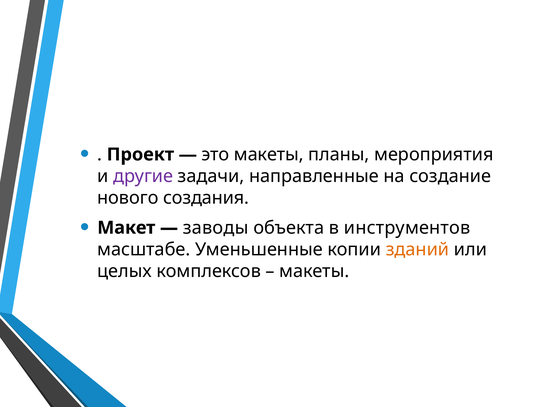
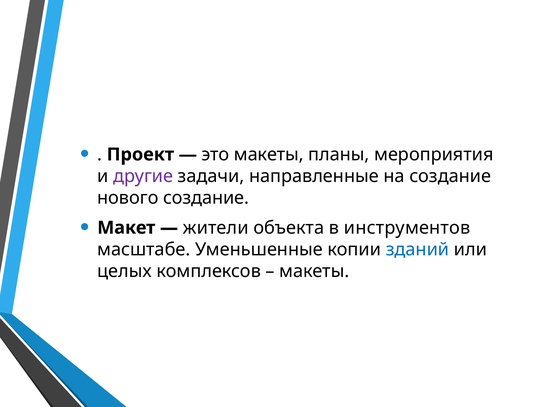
нового создания: создания -> создание (206, 198)
заводы: заводы -> жители (216, 228)
зданий colour: orange -> blue (417, 250)
